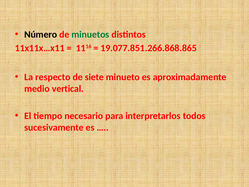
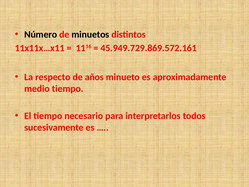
minuetos colour: green -> black (90, 34)
19.077.851.266.868.865: 19.077.851.266.868.865 -> 45.949.729.869.572.161 (149, 48)
siete: siete -> años (94, 77)
medio vertical: vertical -> tiempo (68, 89)
